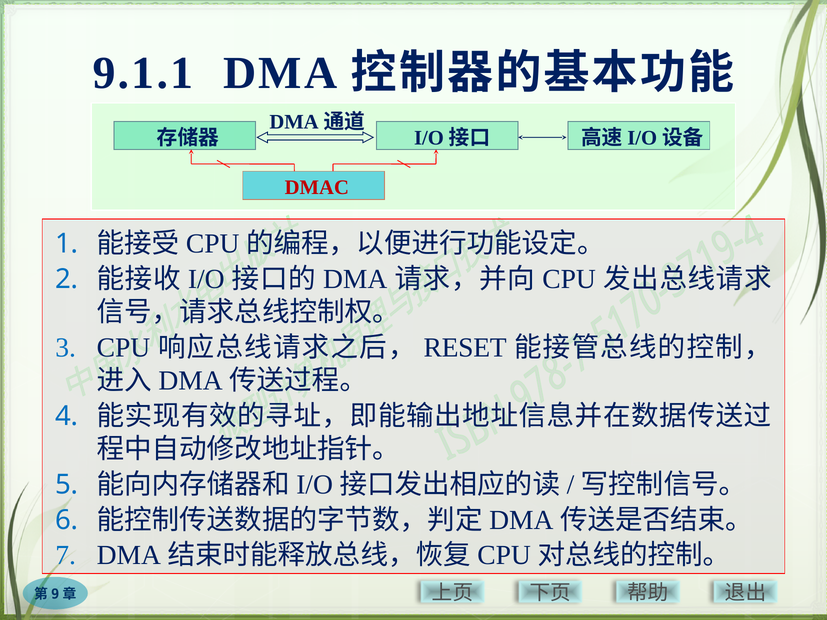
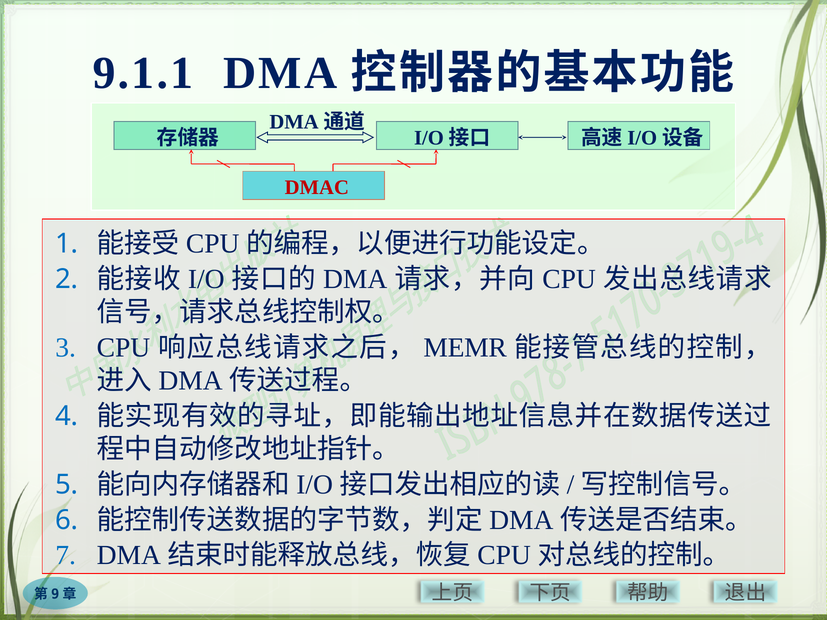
RESET: RESET -> MEMR (465, 348)
